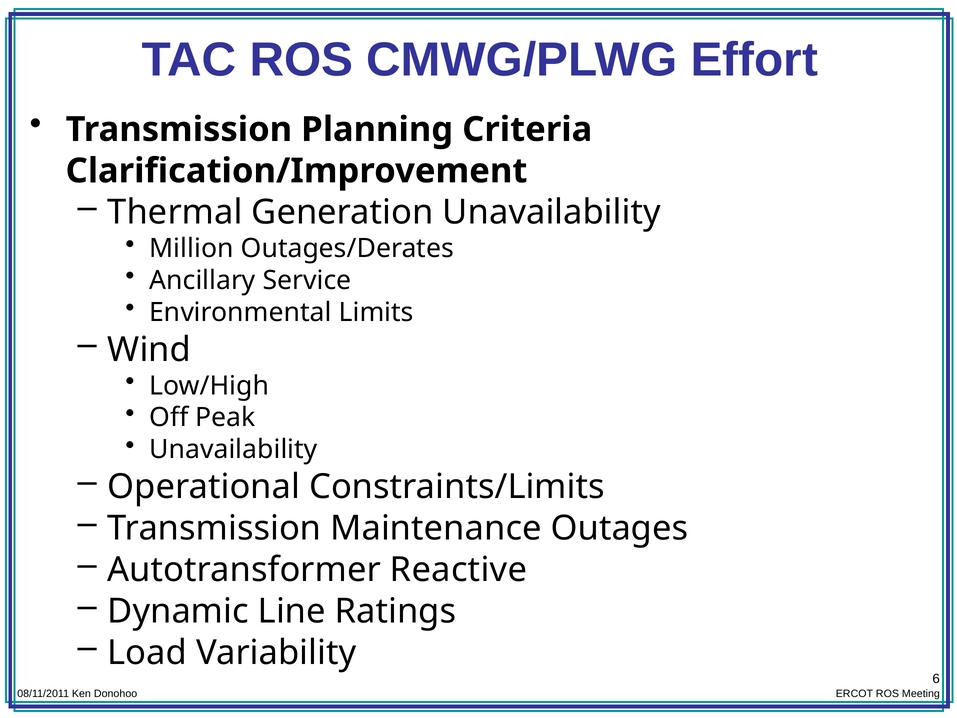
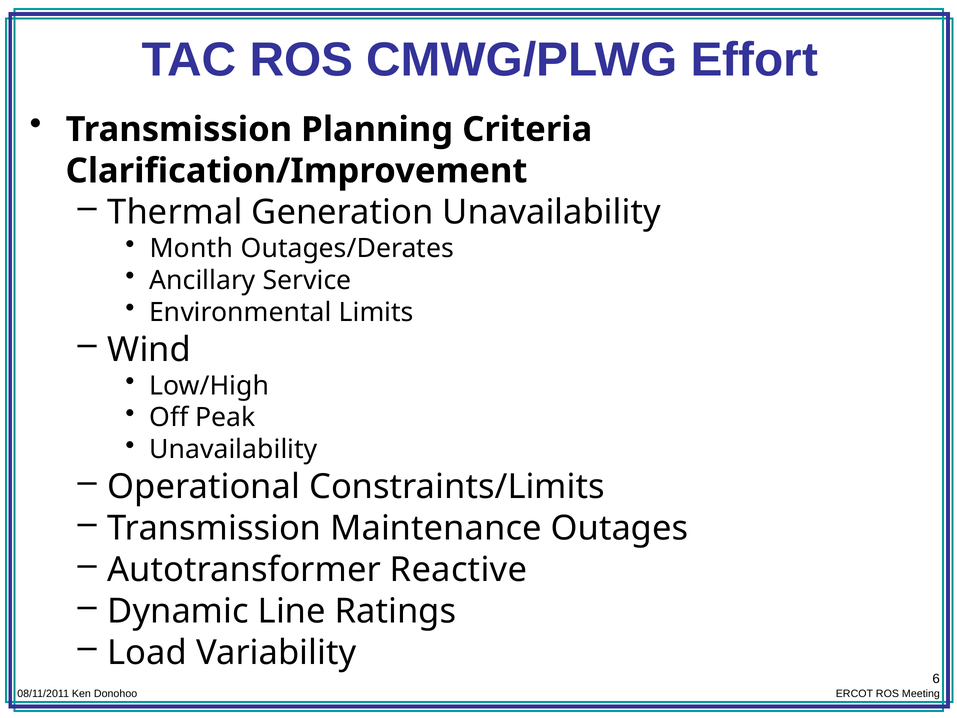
Million: Million -> Month (191, 248)
